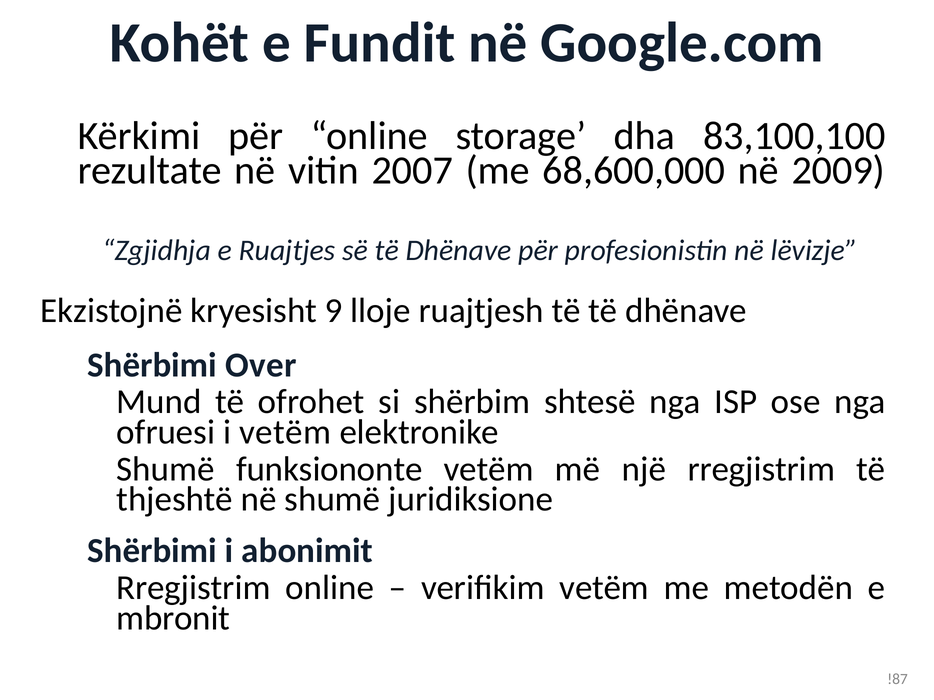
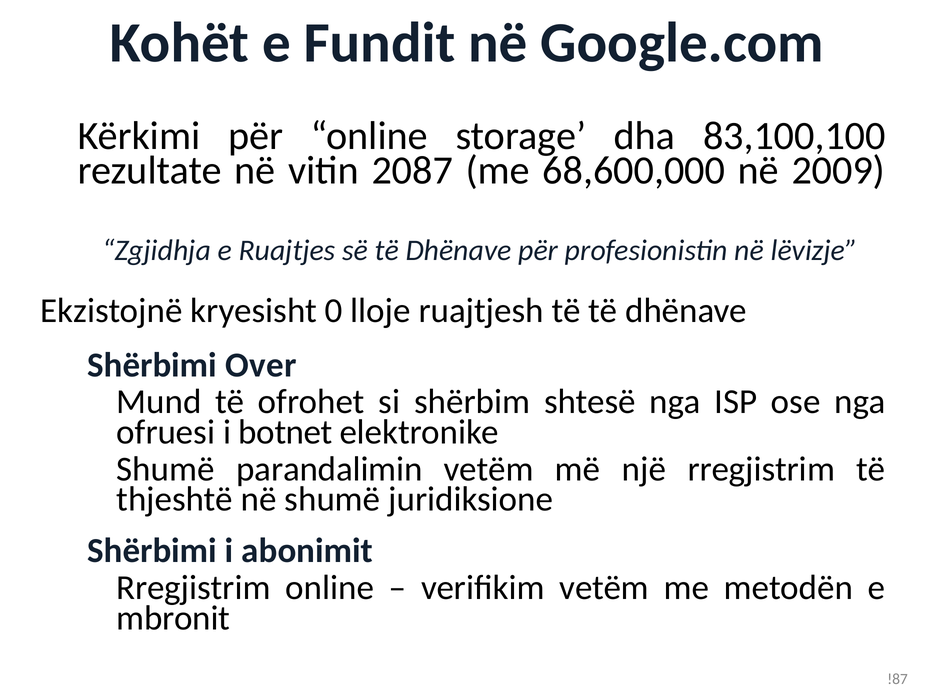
2007: 2007 -> 2087 (412, 171)
9: 9 -> 0 (334, 311)
i vetëm: vetëm -> botnet (286, 432)
funksiononte: funksiononte -> parandalimin (329, 469)
